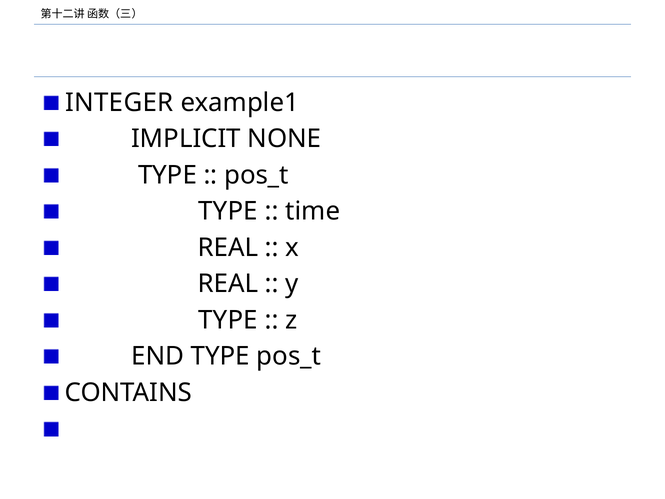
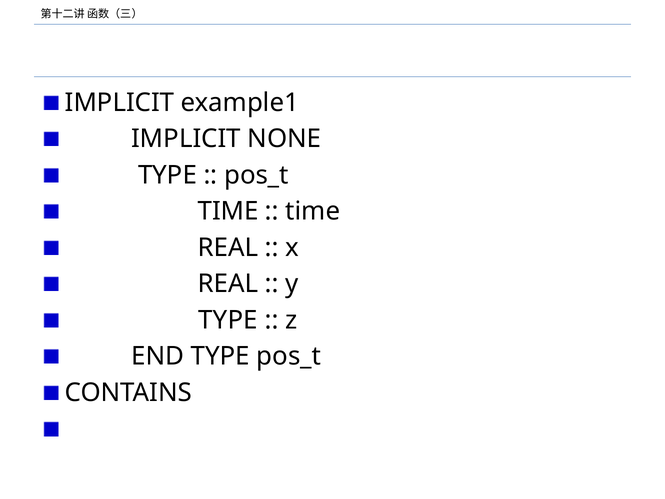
INTEGER: INTEGER -> IMPLICIT (119, 102)
TYPE: TYPE -> TIME (228, 211)
